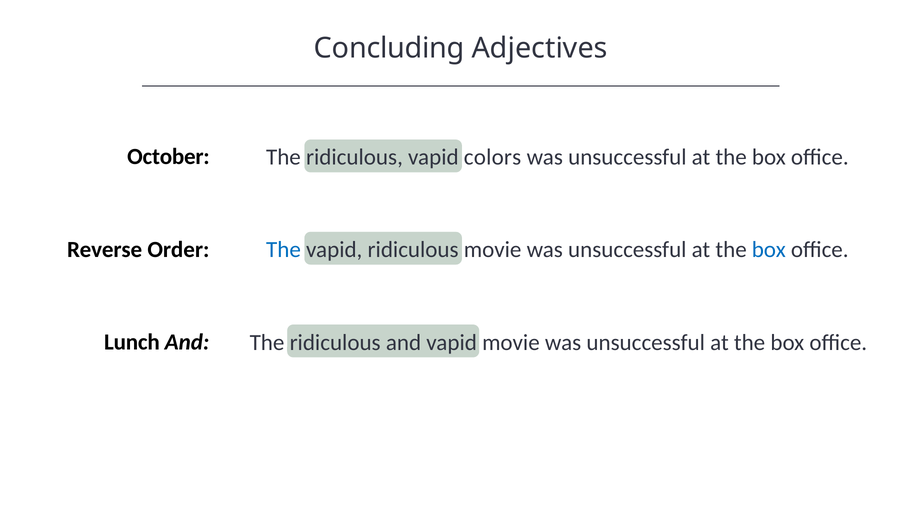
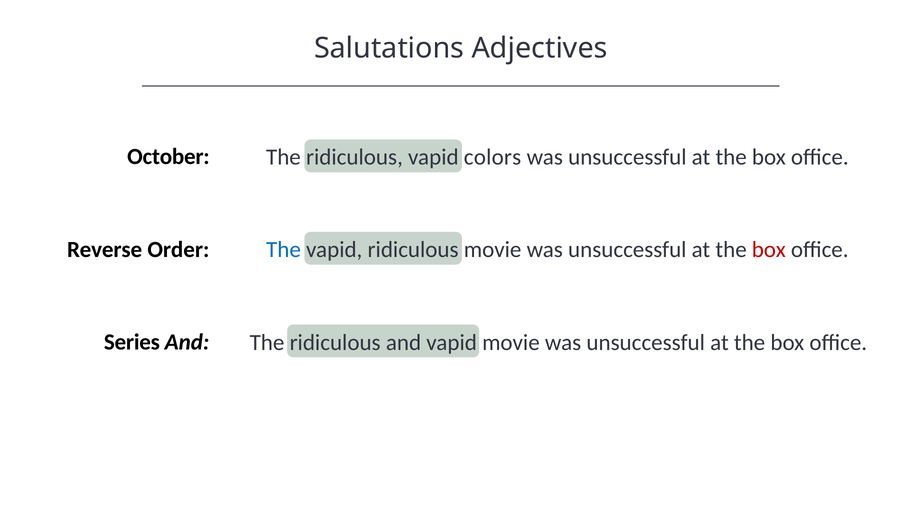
Concluding: Concluding -> Salutations (389, 48)
box colour: blue -> red (769, 250)
Lunch: Lunch -> Series (132, 342)
